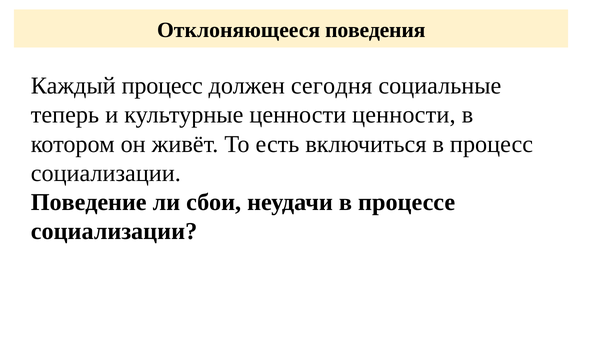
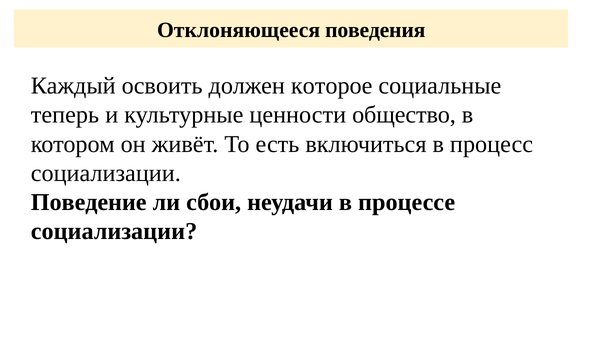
Каждый процесс: процесс -> освоить (162, 86)
сегодня: сегодня -> которое (332, 86)
ценности ценности: ценности -> общество (404, 115)
